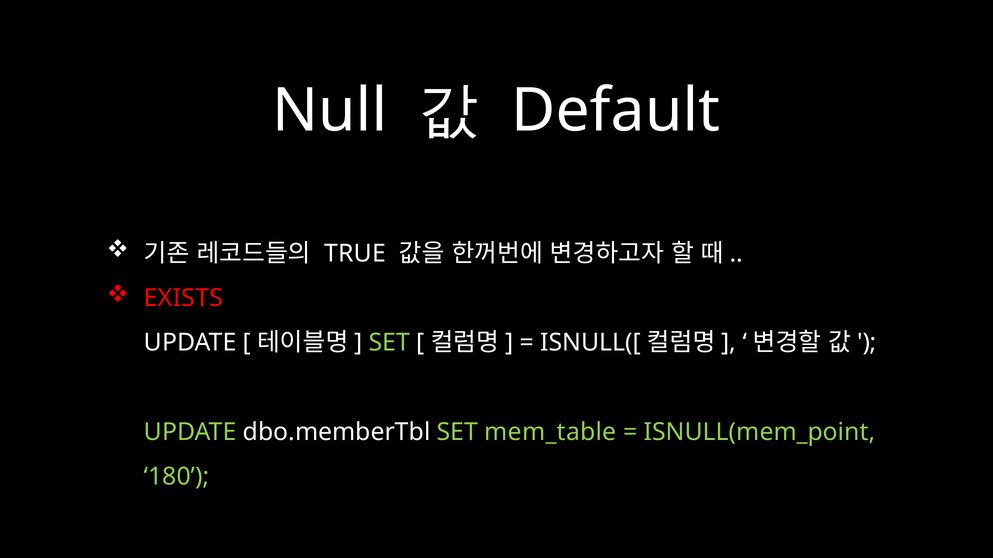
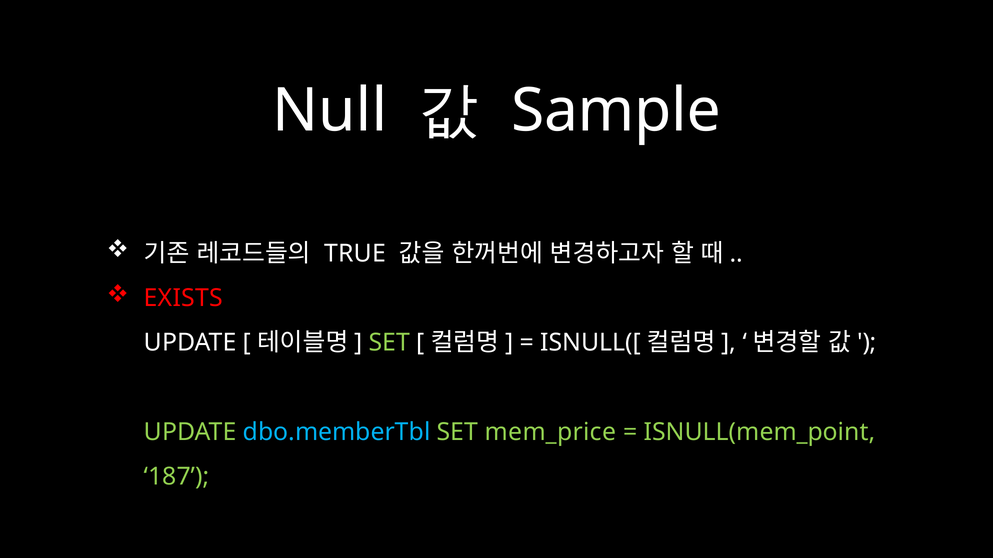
Default: Default -> Sample (616, 111)
dbo.memberTbl colour: white -> light blue (337, 432)
mem_table: mem_table -> mem_price (550, 432)
180: 180 -> 187 (177, 477)
